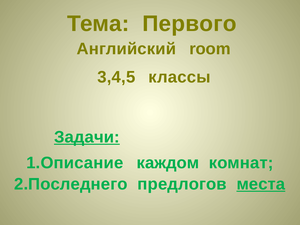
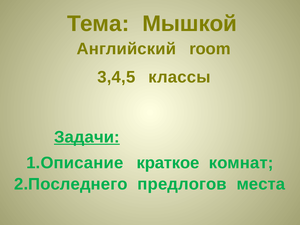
Первого: Первого -> Мышкой (190, 24)
каждом: каждом -> краткое (168, 163)
места underline: present -> none (261, 184)
